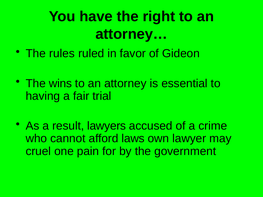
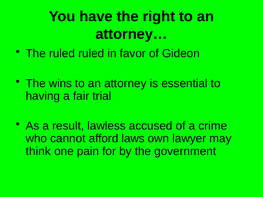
The rules: rules -> ruled (62, 54)
lawyers: lawyers -> lawless (107, 126)
cruel: cruel -> think (38, 151)
